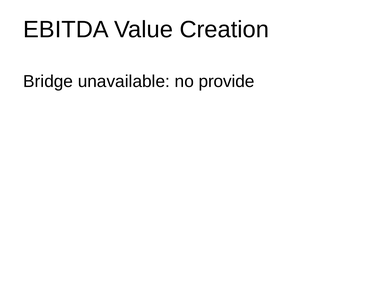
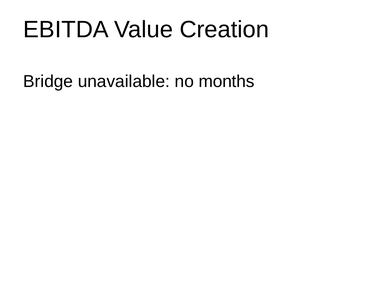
provide: provide -> months (227, 81)
